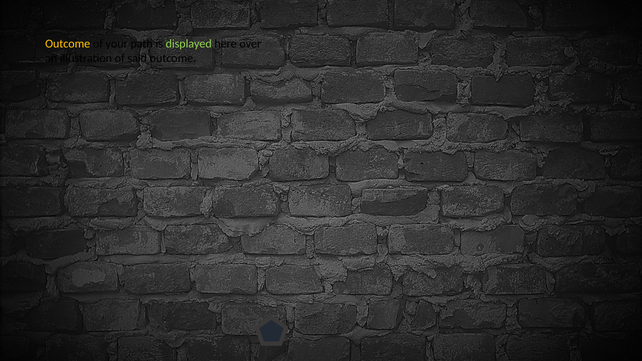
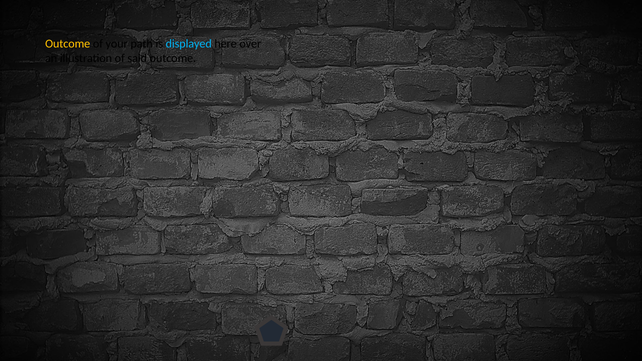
displayed colour: light green -> light blue (189, 44)
